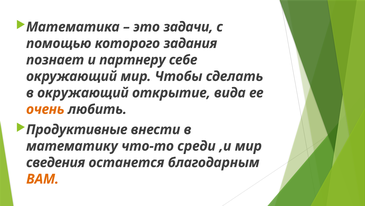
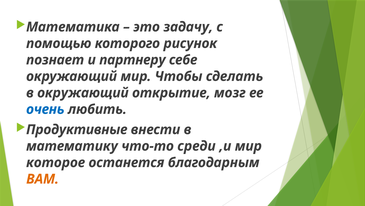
задачи: задачи -> задачу (188, 27)
задания: задания -> рисунок (190, 43)
вида: вида -> мозг (230, 93)
очень colour: orange -> blue (45, 109)
сведения: сведения -> которое (56, 162)
